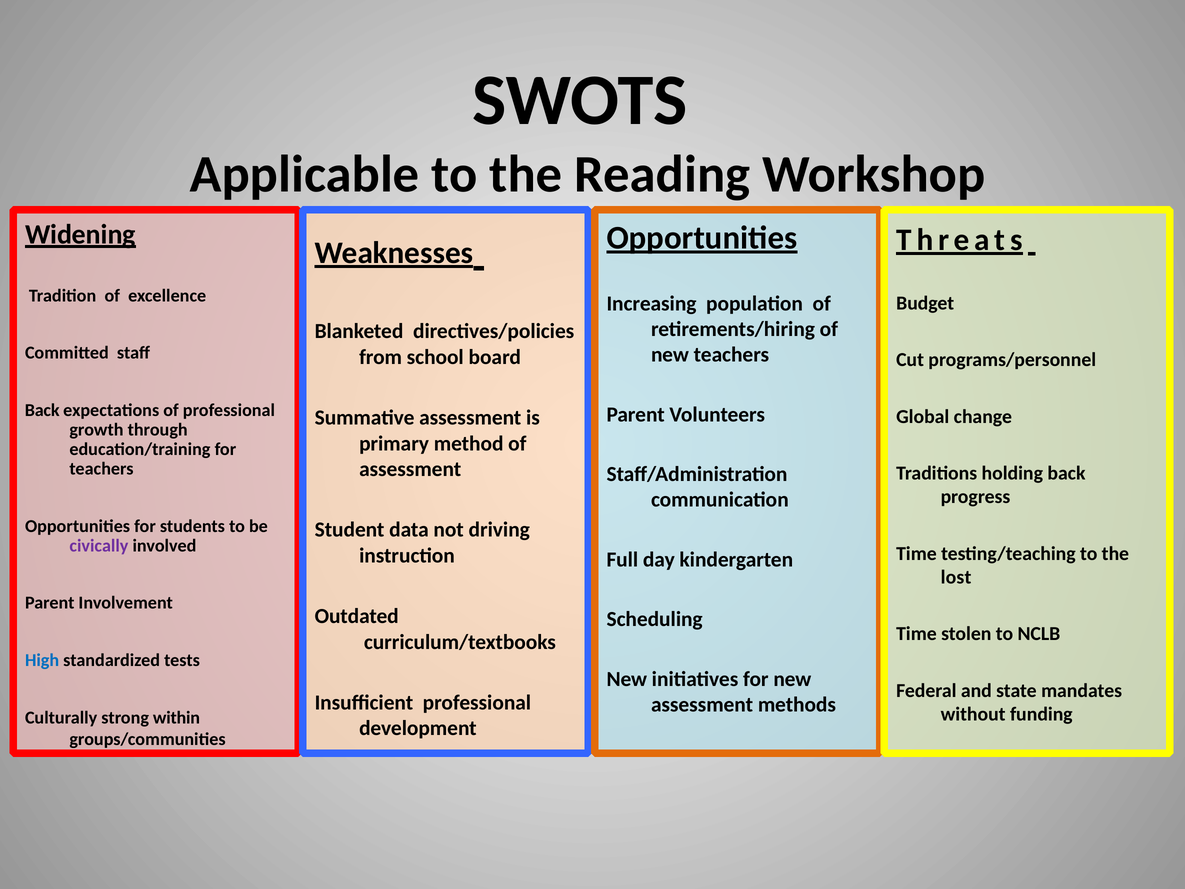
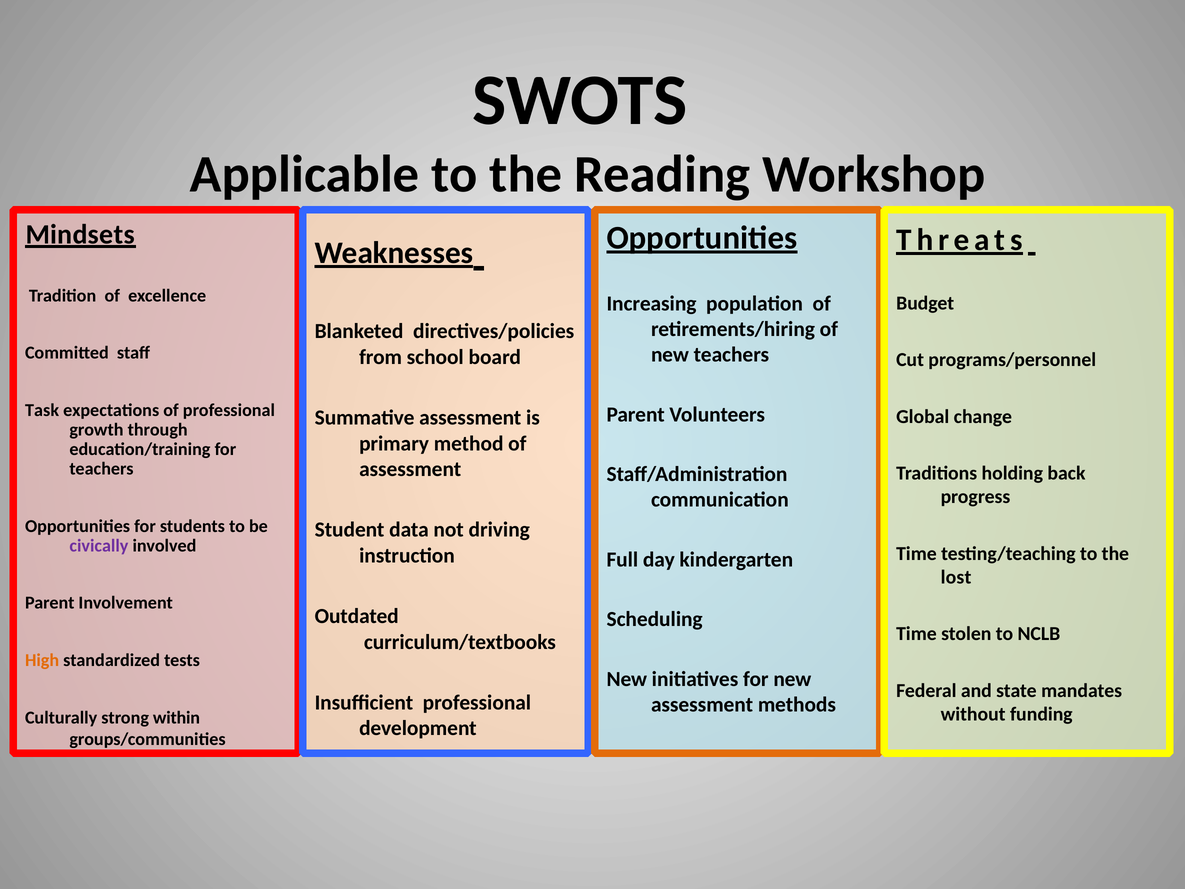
Widening: Widening -> Mindsets (80, 234)
Back: Back -> Task (42, 410)
High colour: blue -> orange (42, 660)
